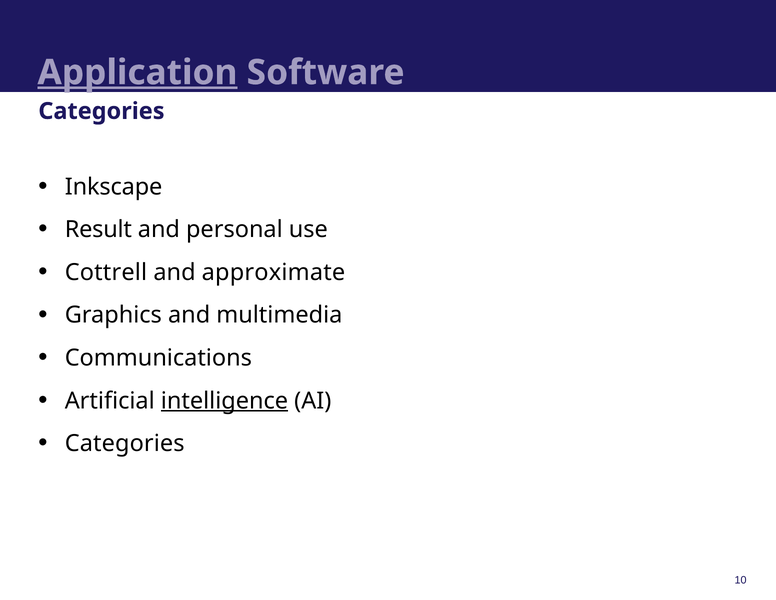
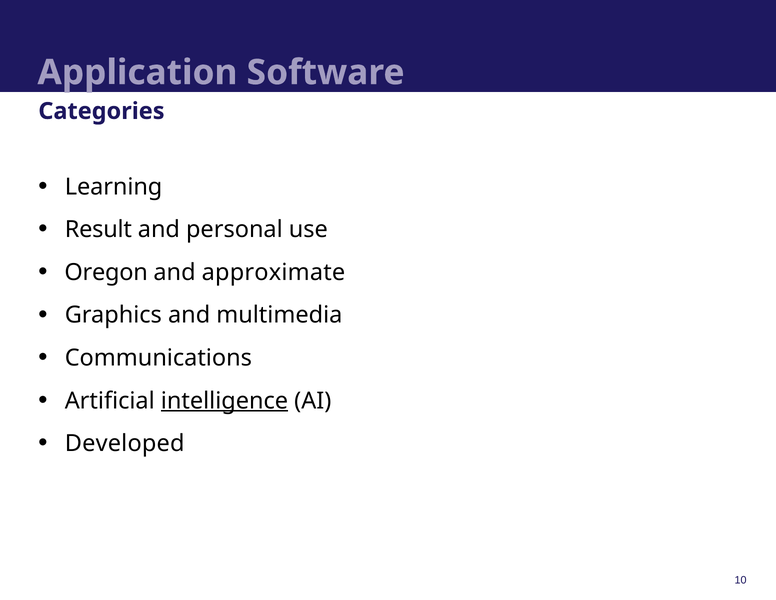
Application underline: present -> none (137, 72)
Inkscape: Inkscape -> Learning (114, 187)
Cottrell: Cottrell -> Oregon (106, 272)
Categories: Categories -> Developed (125, 443)
